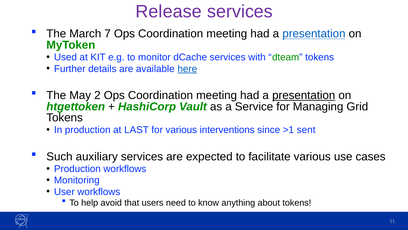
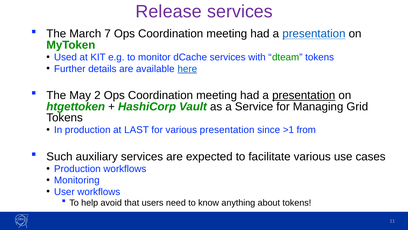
various interventions: interventions -> presentation (227, 130)
sent: sent -> from (306, 130)
